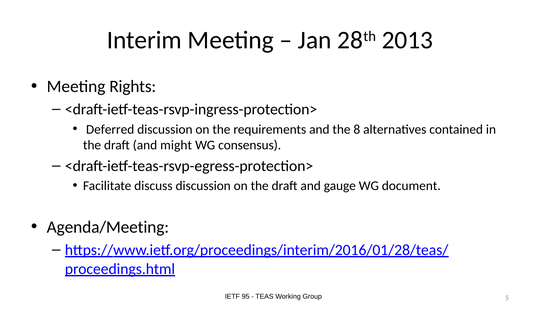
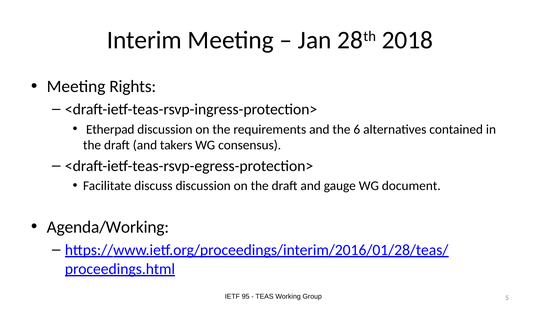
2013: 2013 -> 2018 (407, 40)
Deferred: Deferred -> Etherpad (110, 129)
8: 8 -> 6 (357, 129)
might: might -> takers (176, 145)
Agenda/Meeting: Agenda/Meeting -> Agenda/Working (108, 227)
